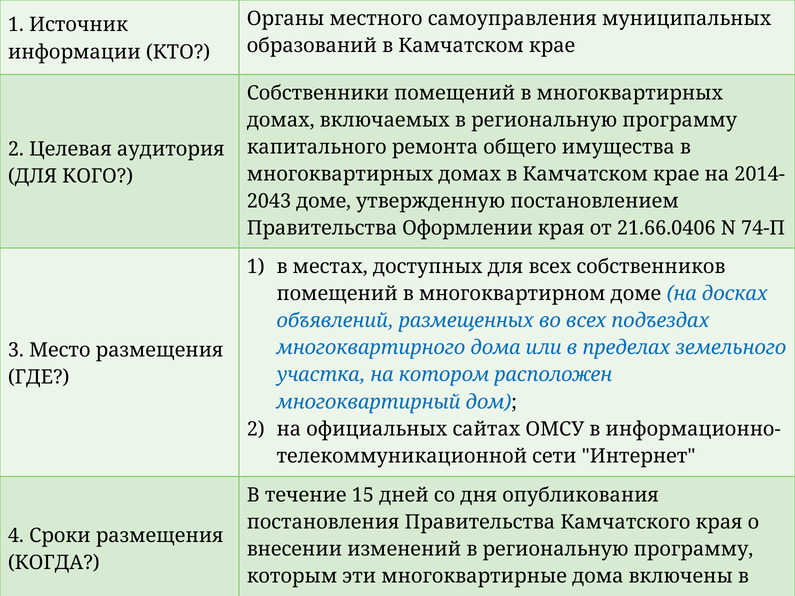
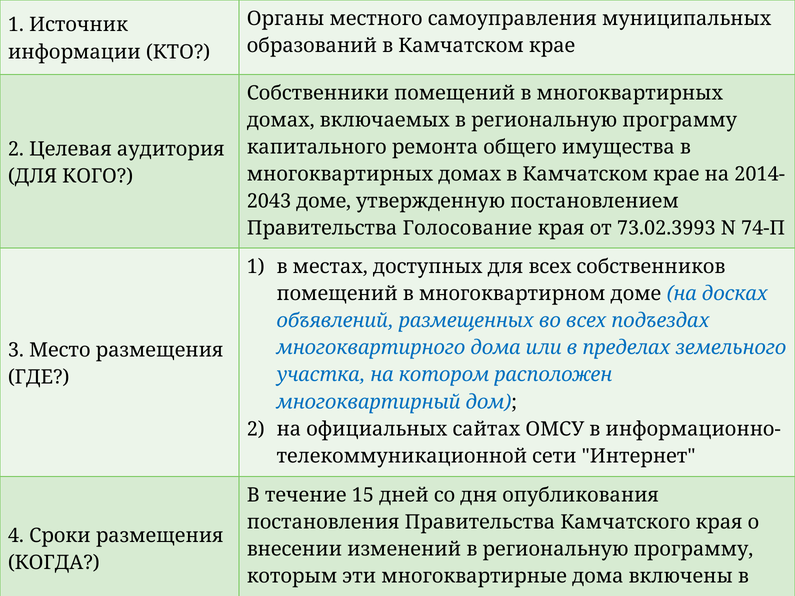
Оформлении: Оформлении -> Голосование (467, 228)
21.66.0406: 21.66.0406 -> 73.02.3993 (666, 228)
